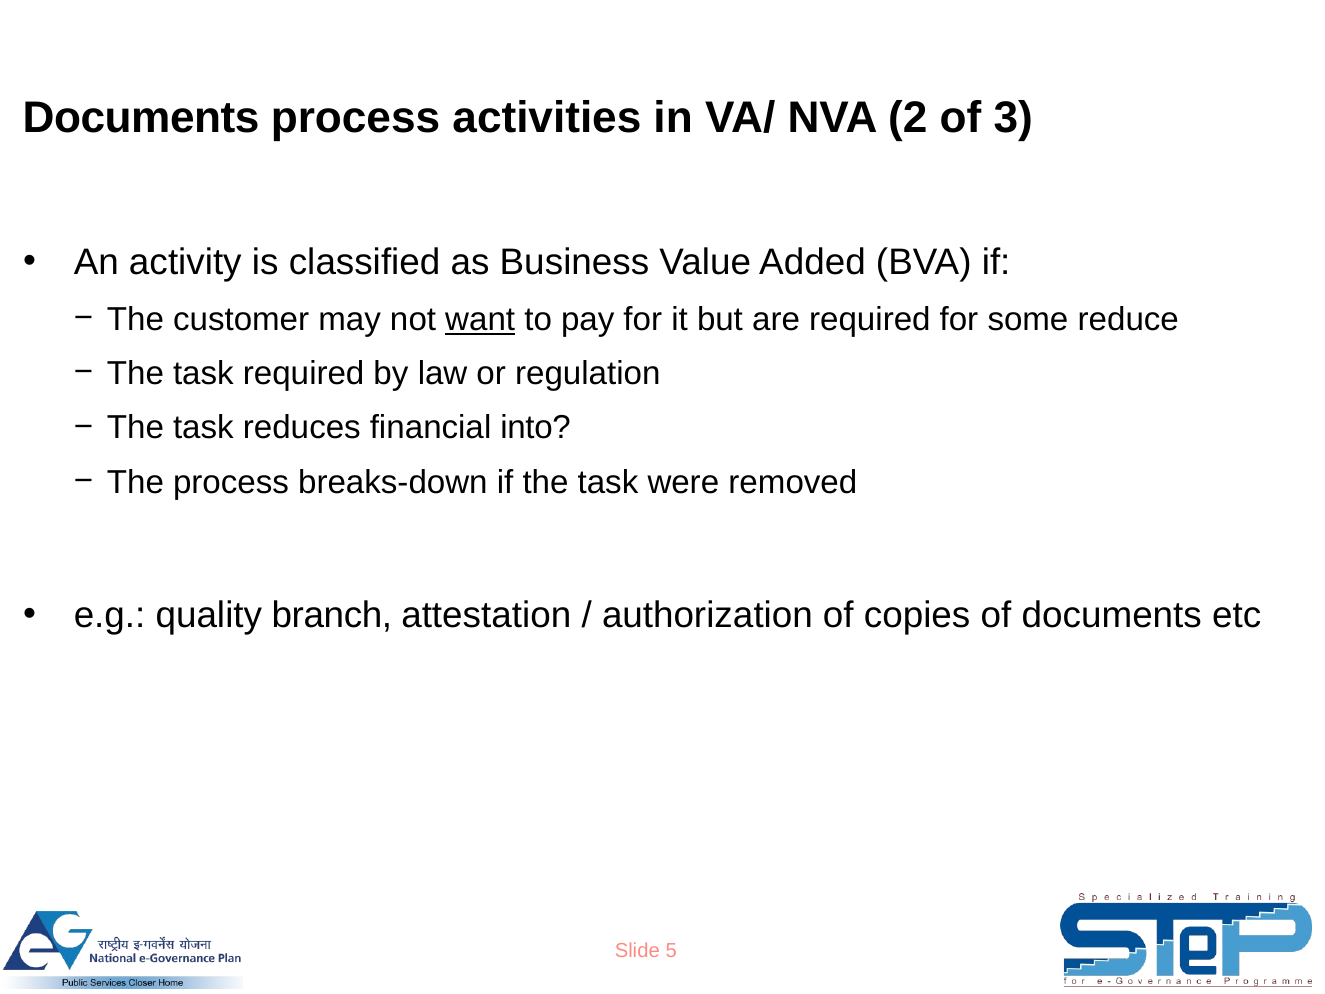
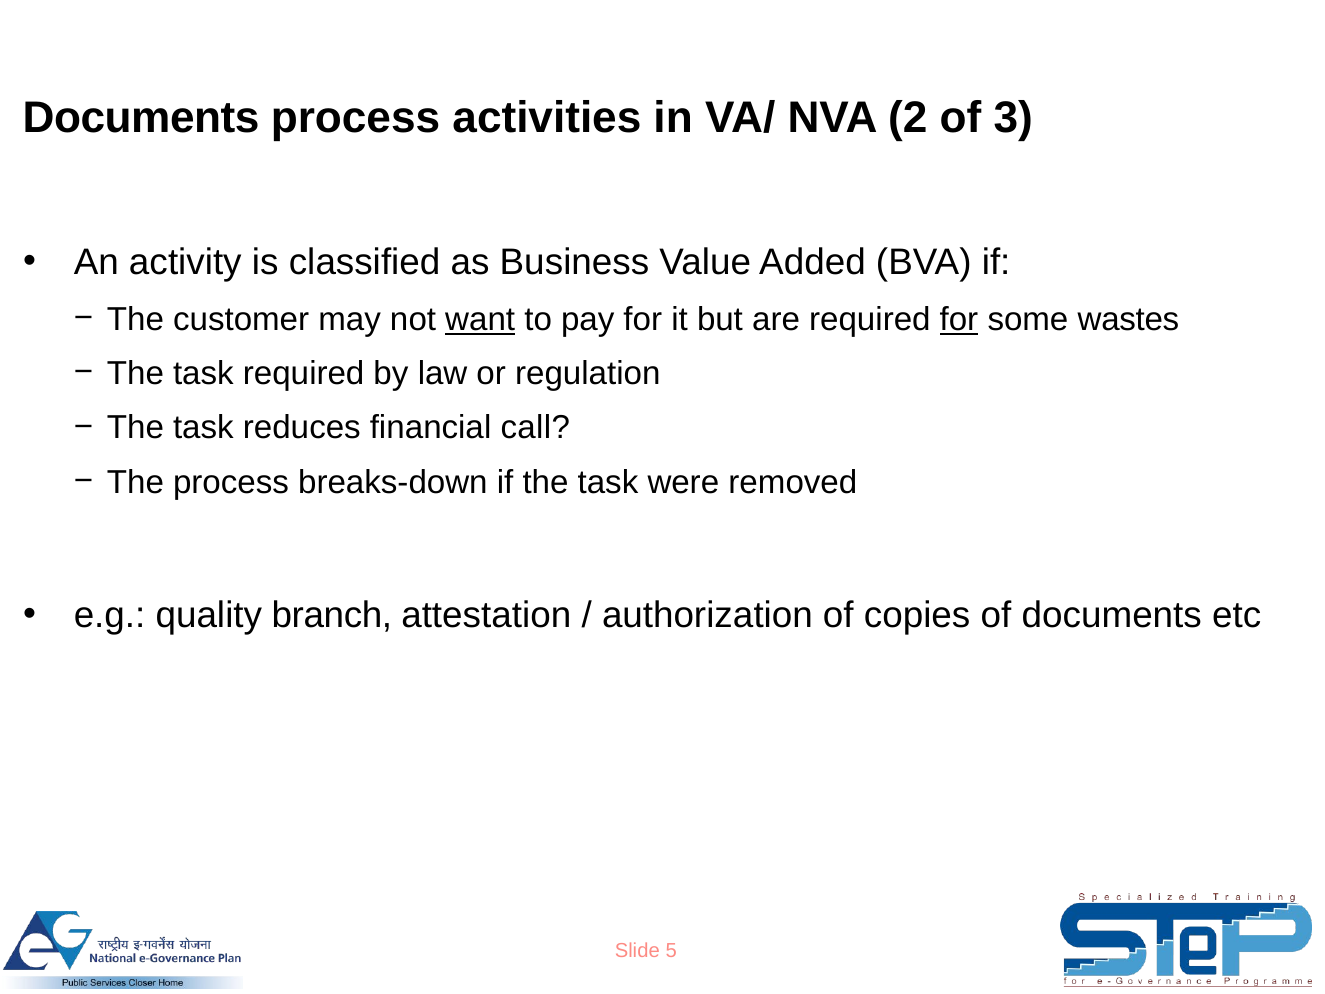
for underline: none -> present (959, 319)
reduce: reduce -> wastes (1128, 319)
into: into -> call (535, 428)
